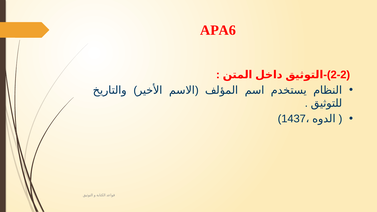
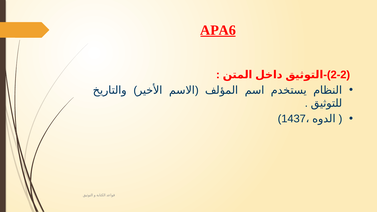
APA6 underline: none -> present (218, 30)
